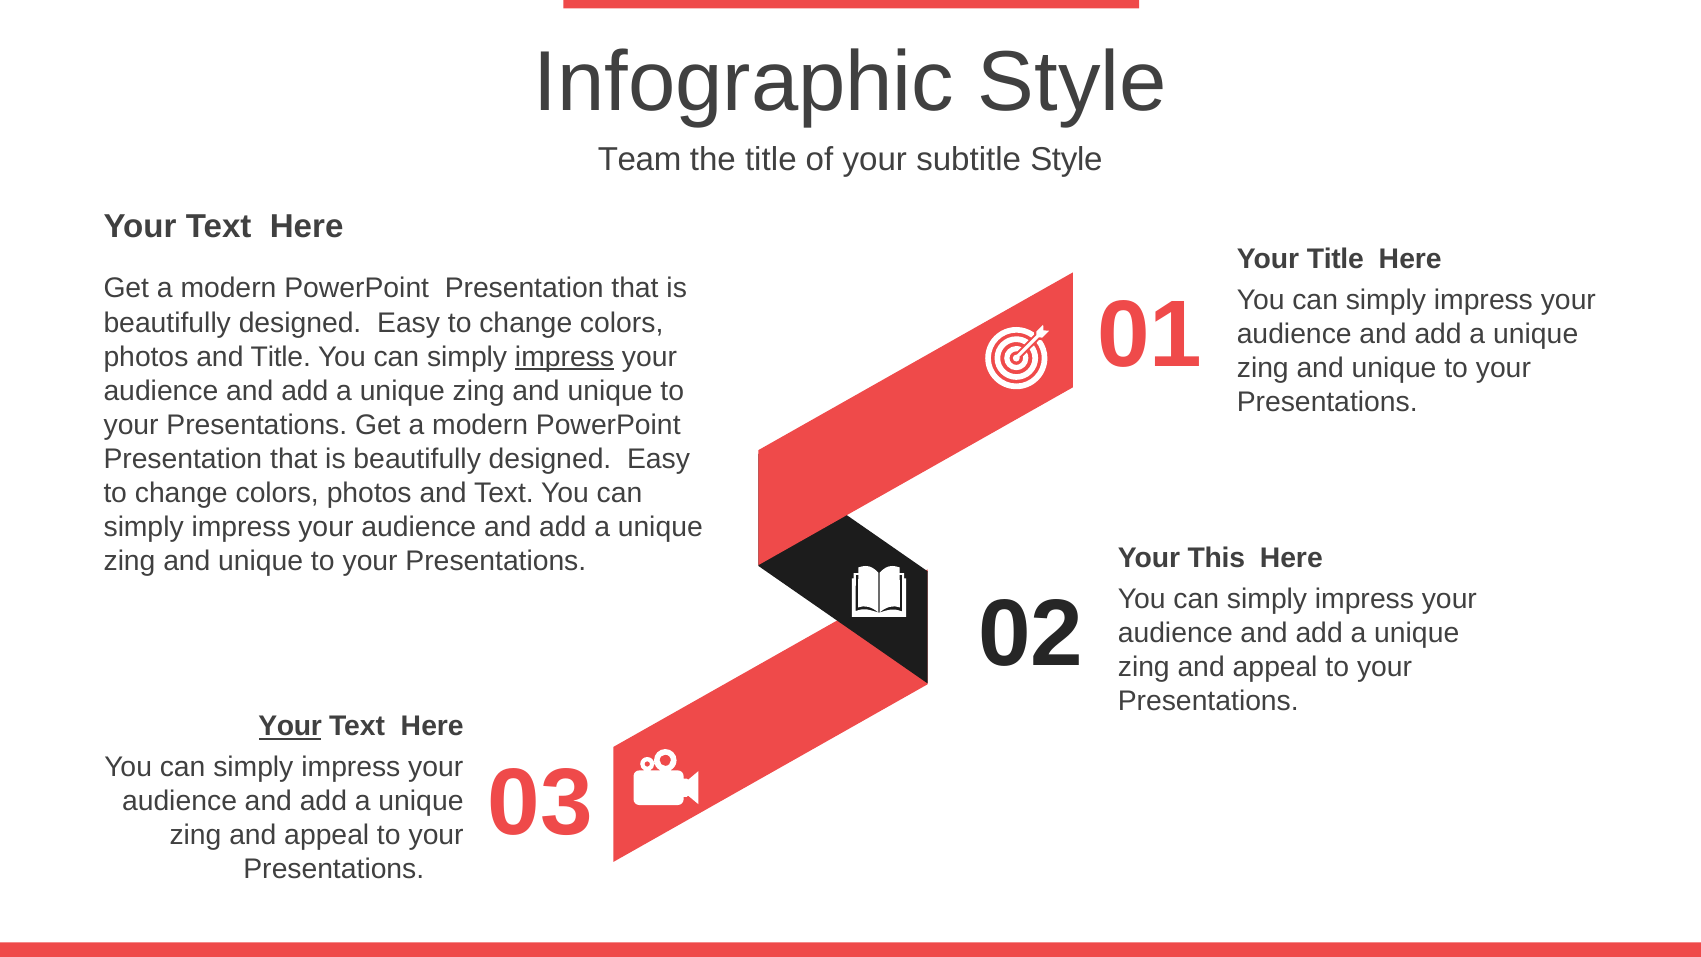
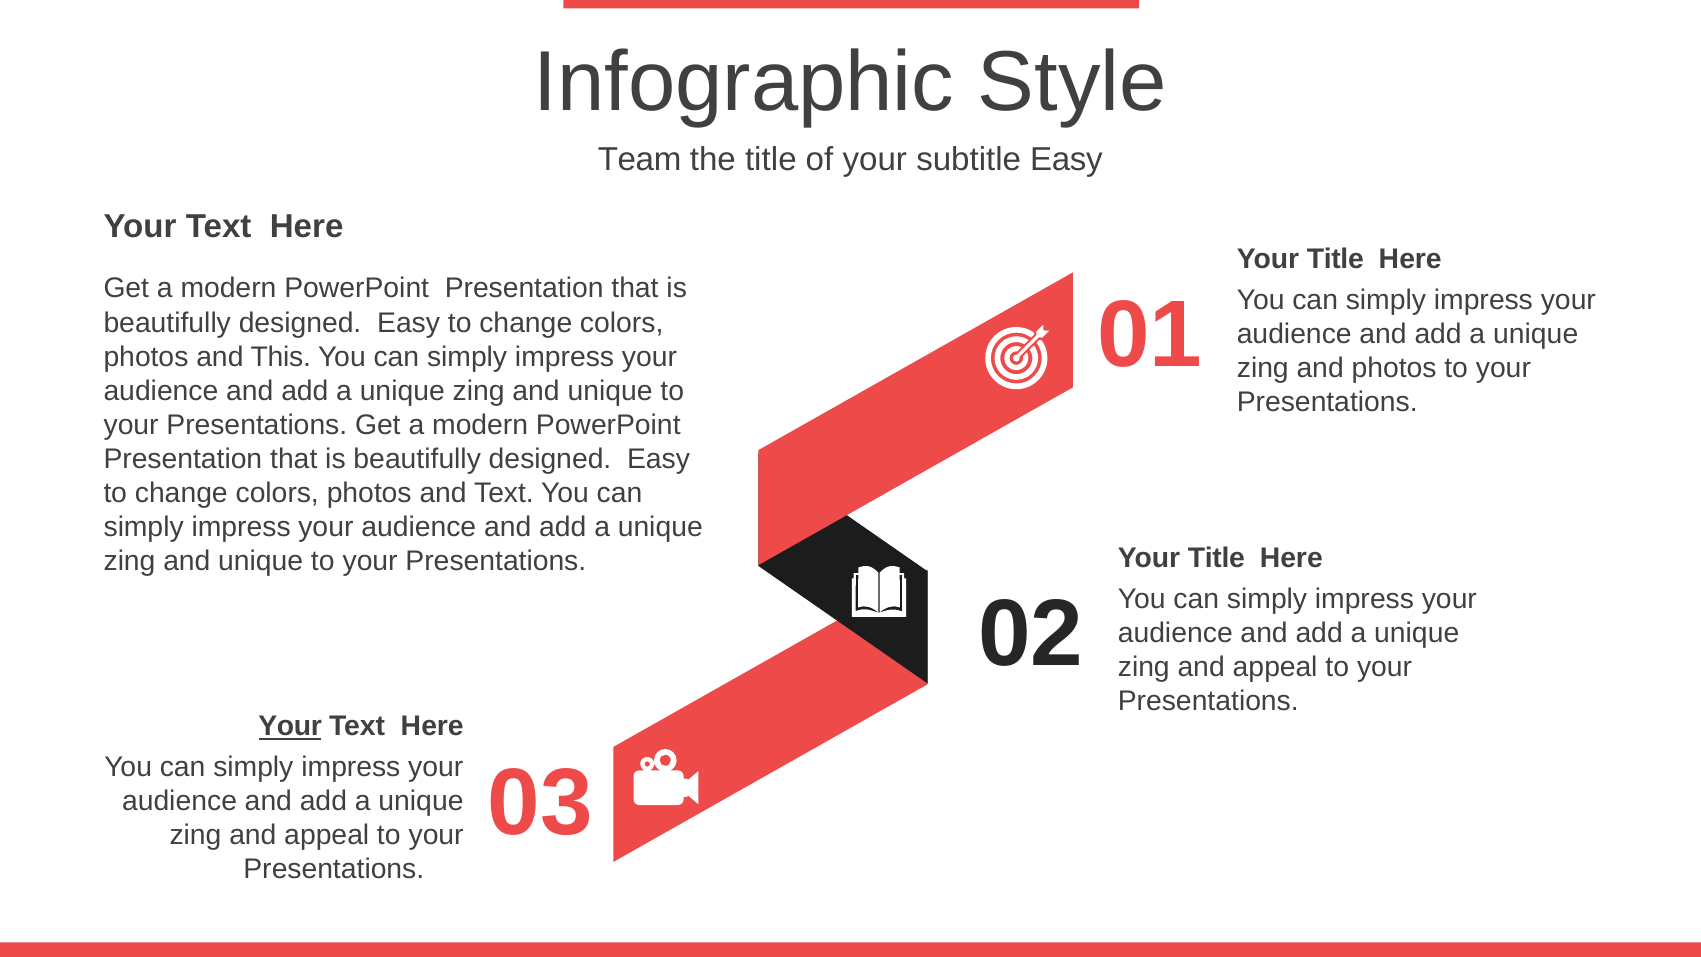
subtitle Style: Style -> Easy (1066, 159)
and Title: Title -> This (281, 357)
impress underline: present -> none (565, 357)
unique: unique -> photos (1394, 368)
This: This -> Title (1216, 558)
